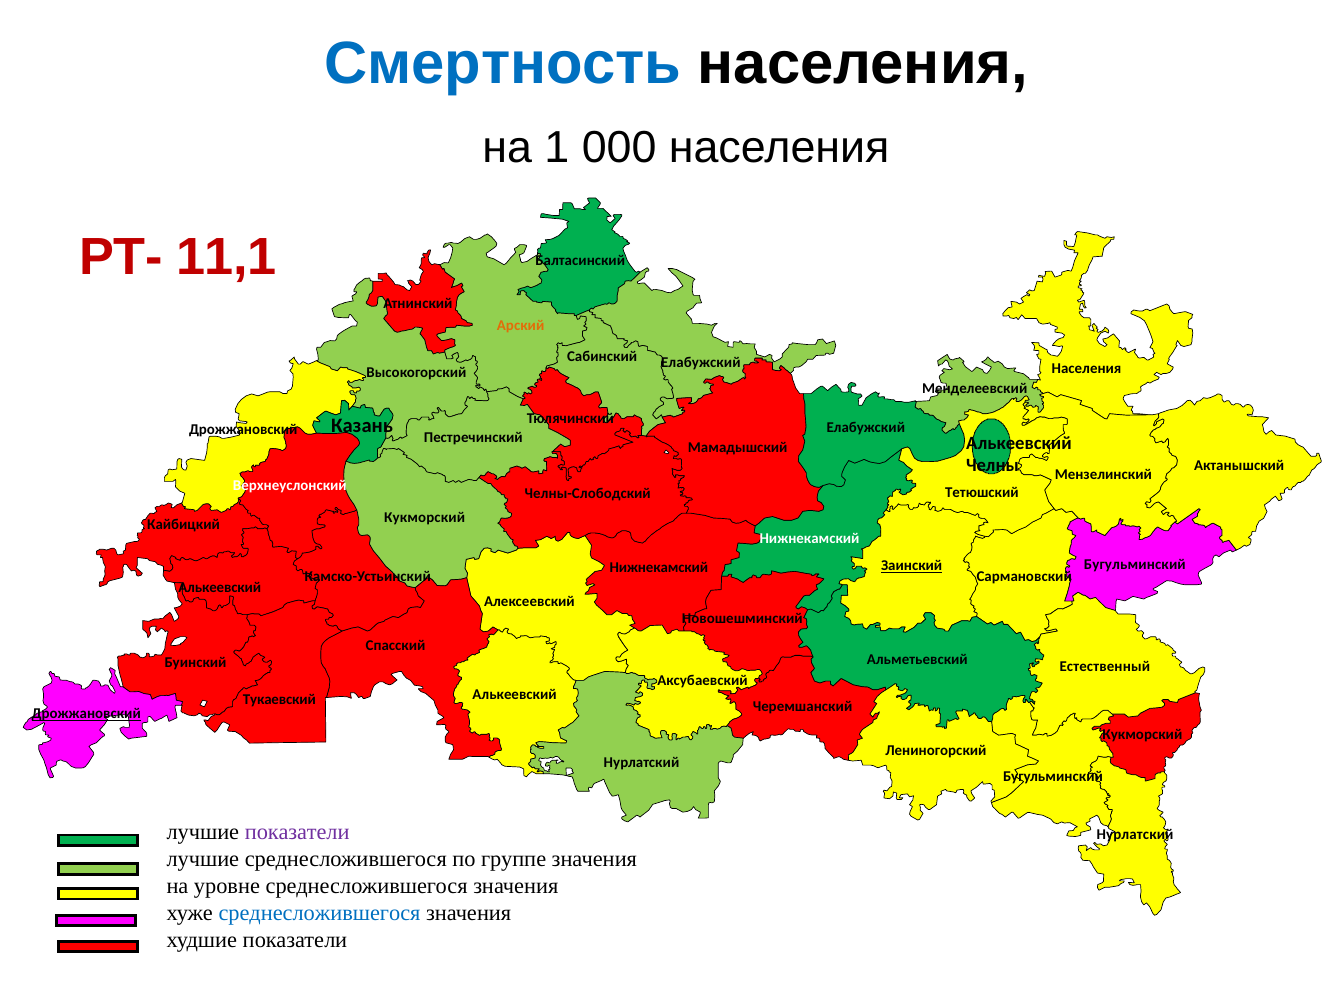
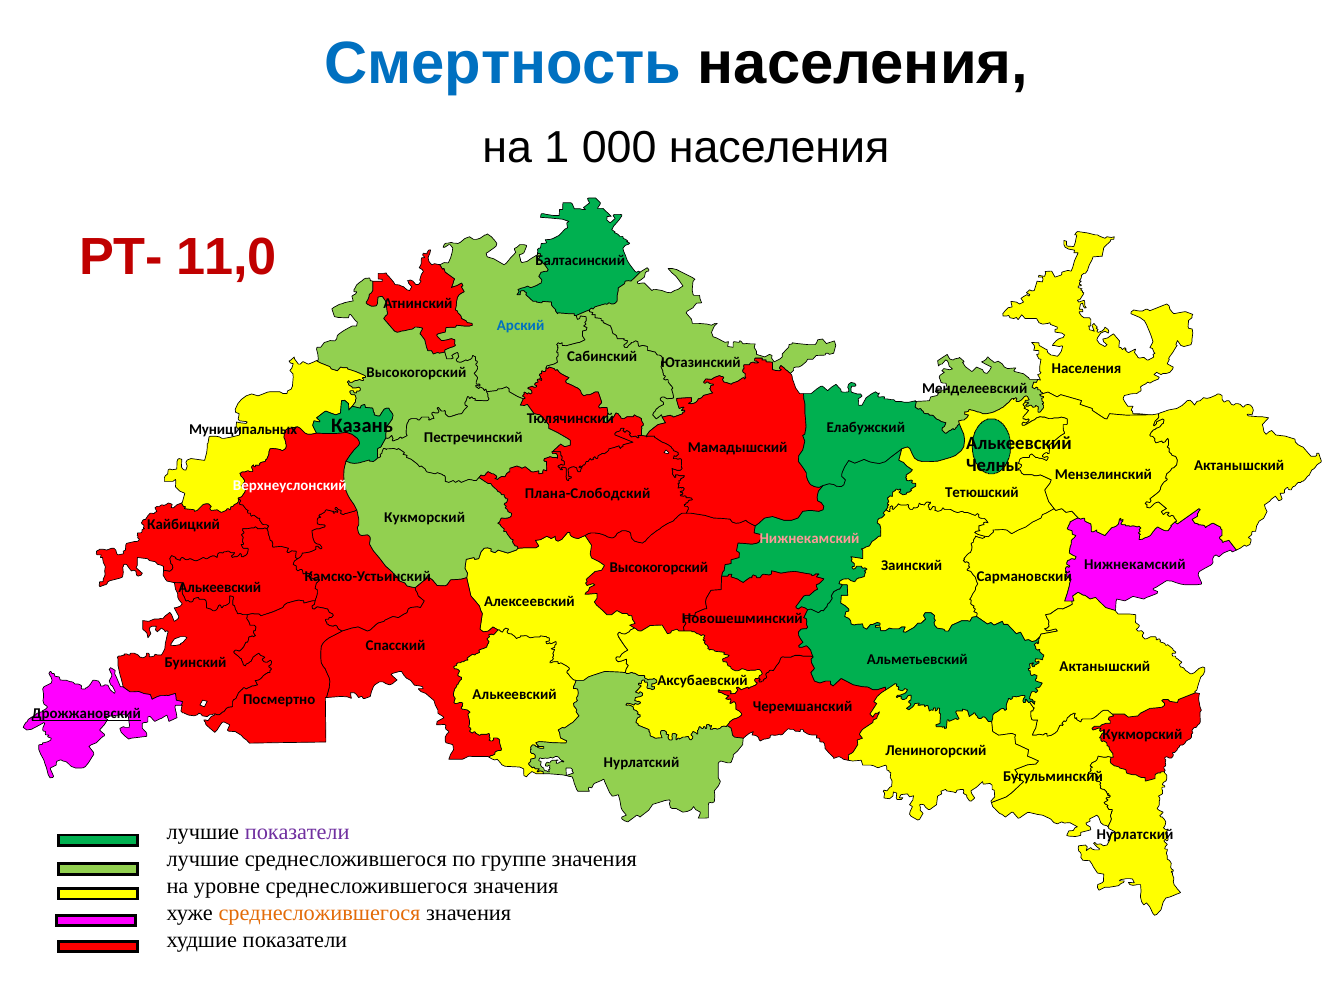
11,1: 11,1 -> 11,0 (226, 257)
Арский colour: orange -> blue (521, 325)
Елабужский: Елабужский -> Ютазинский (701, 362)
Дрожжановский: Дрожжановский -> Муниципальных (243, 430)
Челны-Слободский: Челны-Слободский -> Плана-Слободский (588, 494)
Нижнекамский colour: white -> pink (810, 538)
Бугульминский: Бугульминский -> Нижнекамский (1135, 565)
Заинский underline: present -> none (912, 566)
Нижнекамский: Нижнекамский -> Высокогорский (659, 568)
Естественный: Естественный -> Актанышский (1105, 666)
Тукаевский: Тукаевский -> Посмертно (279, 700)
среднесложившегося colour: blue -> orange (319, 913)
